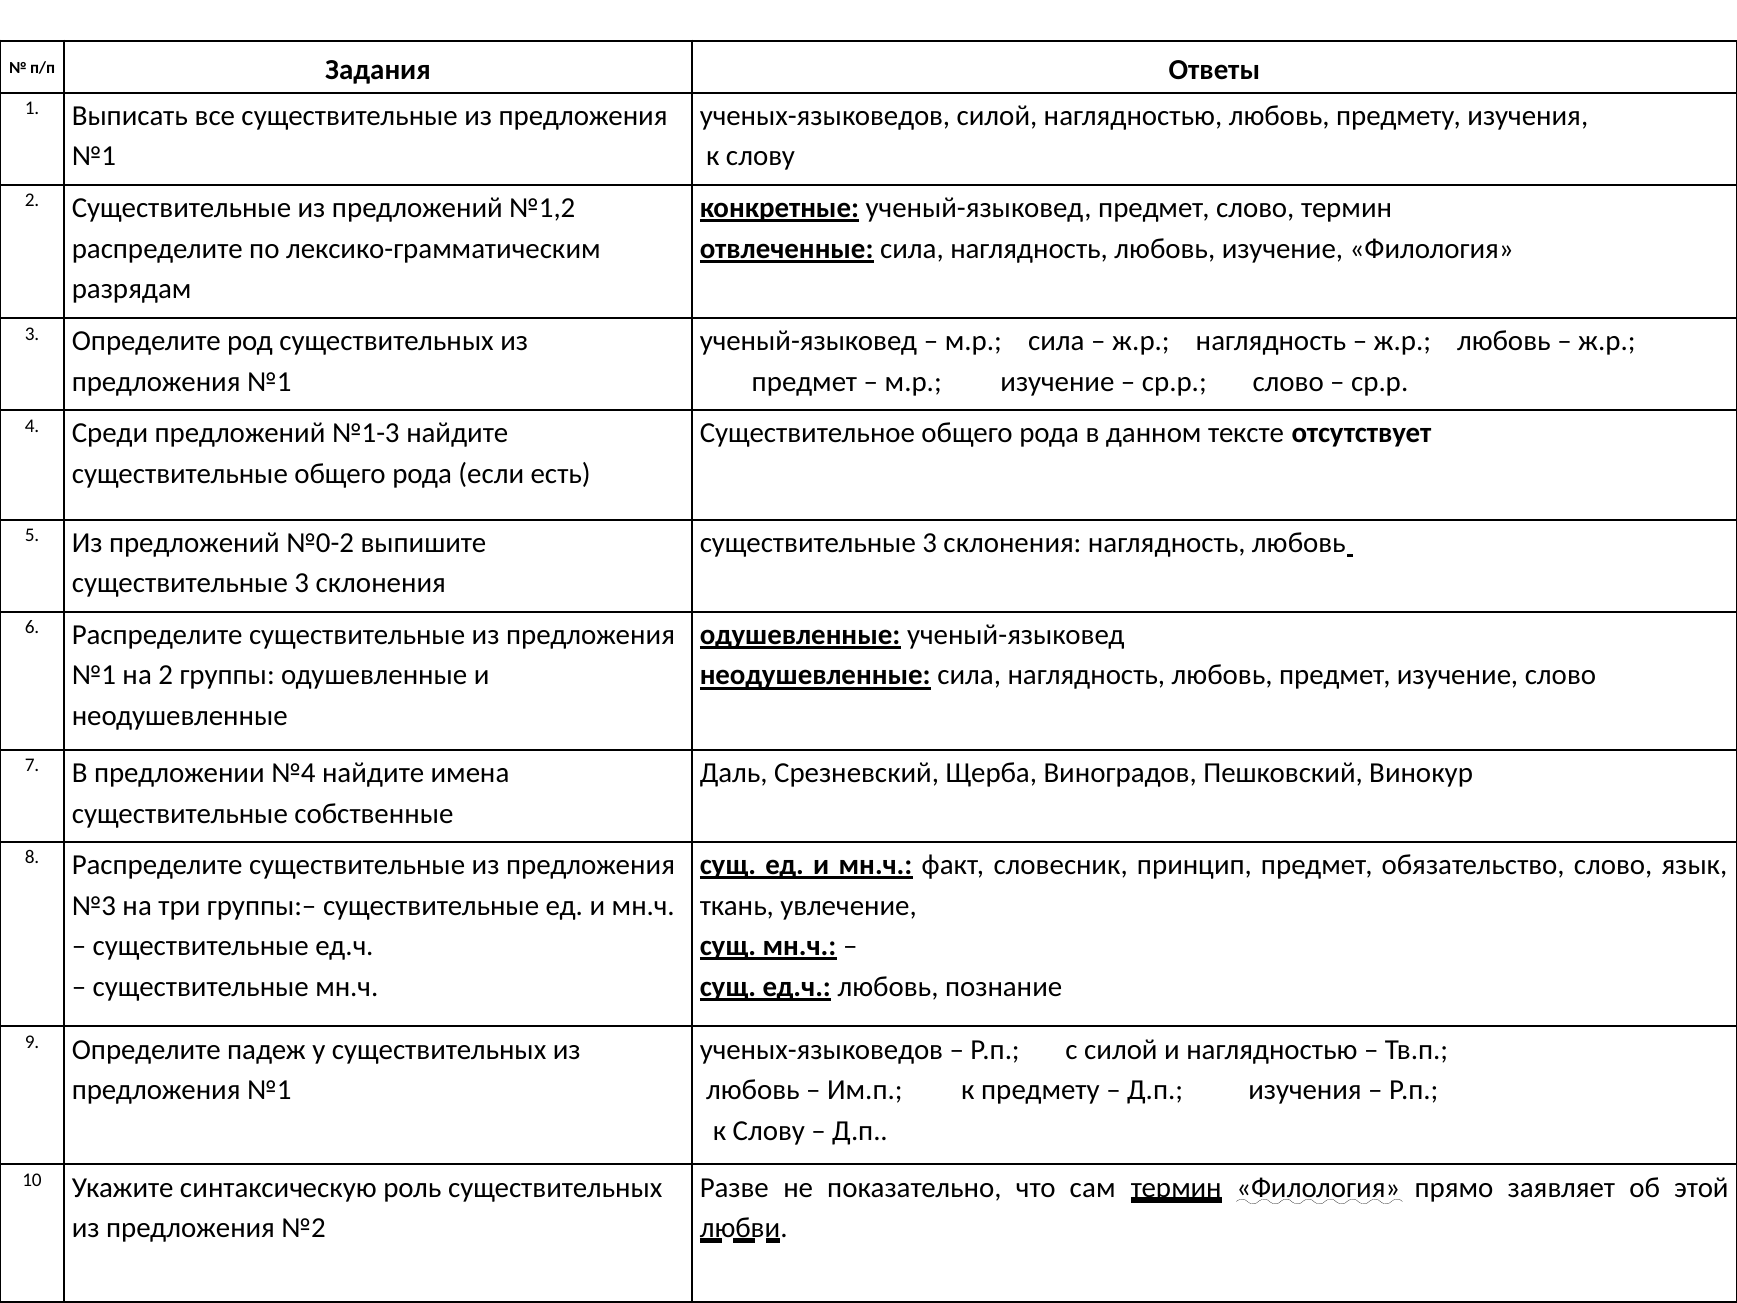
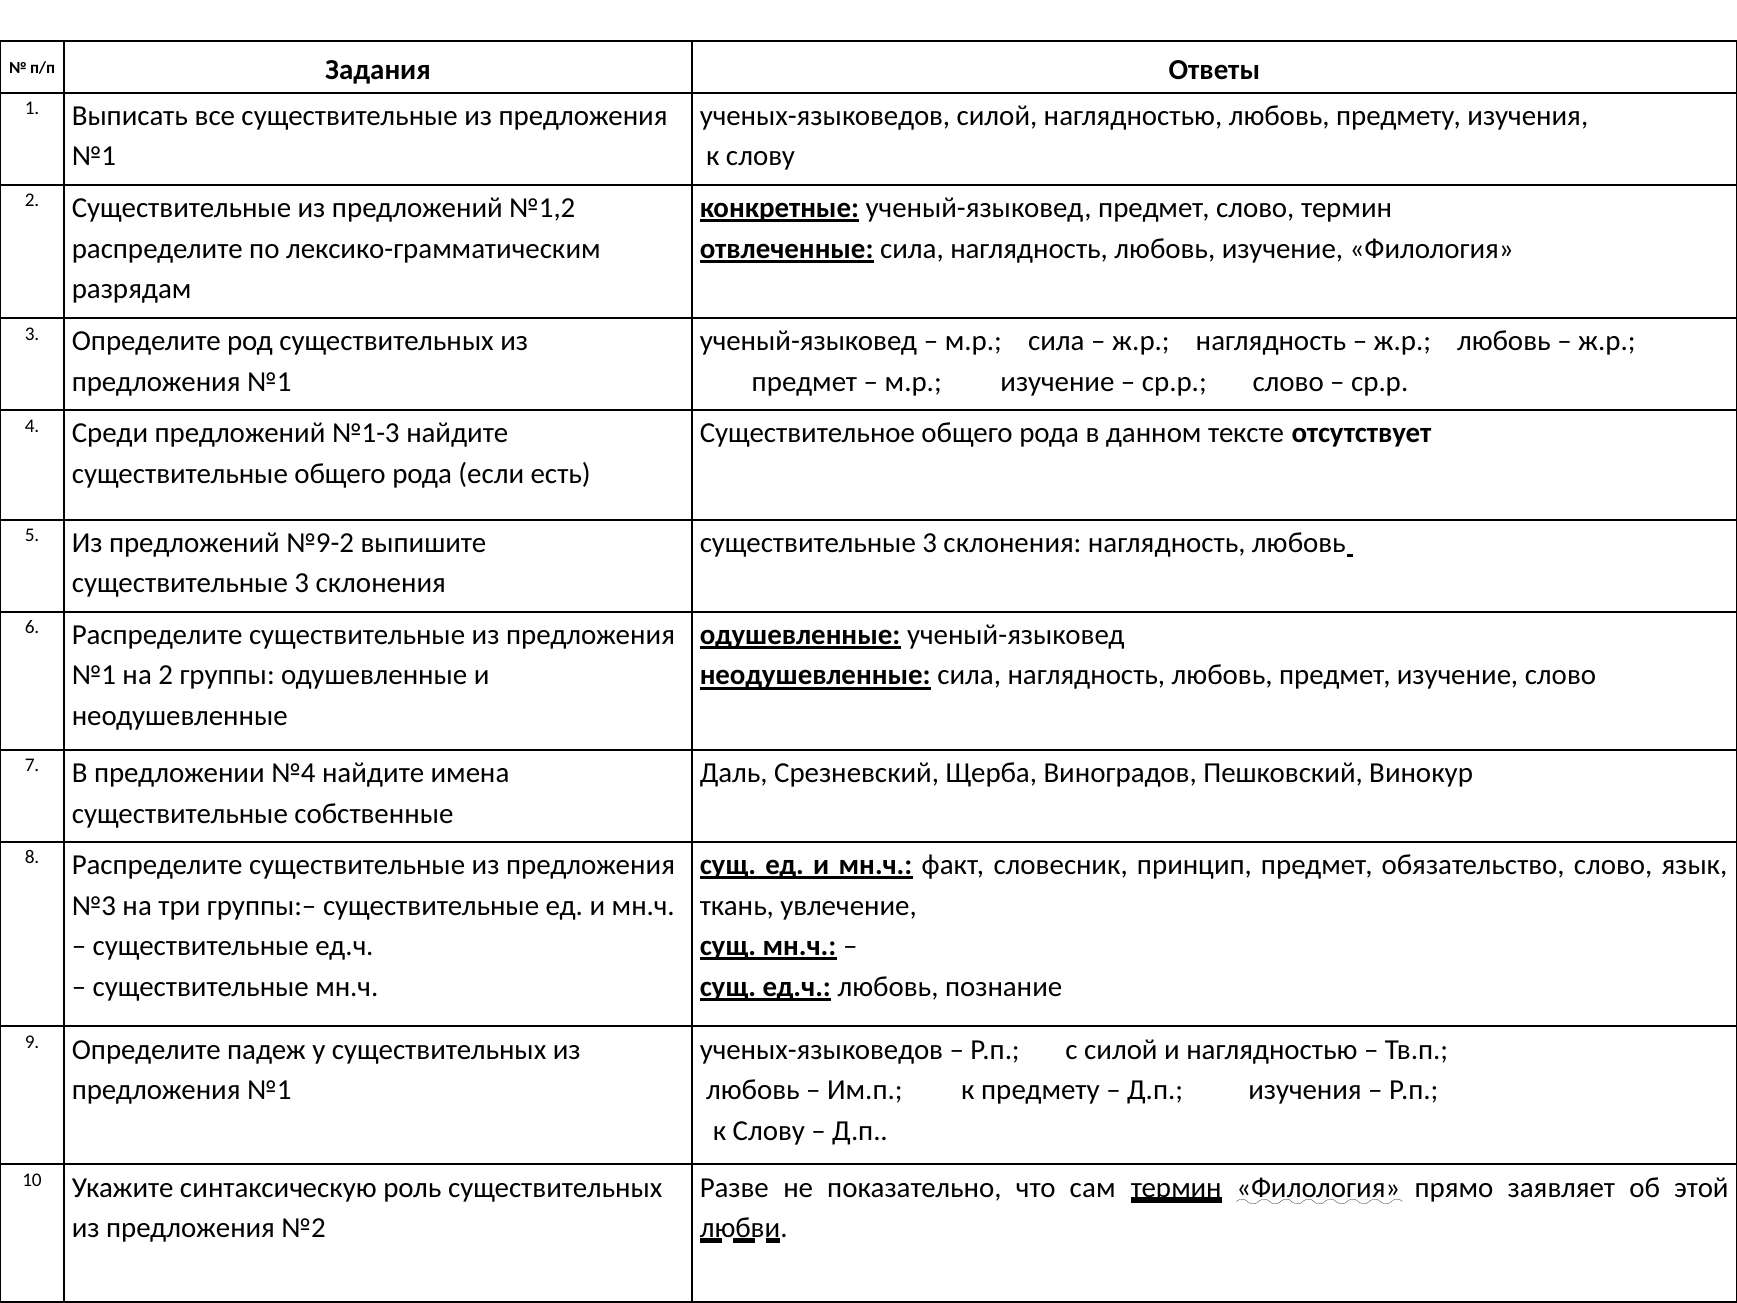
№0-2: №0-2 -> №9-2 (320, 543)
